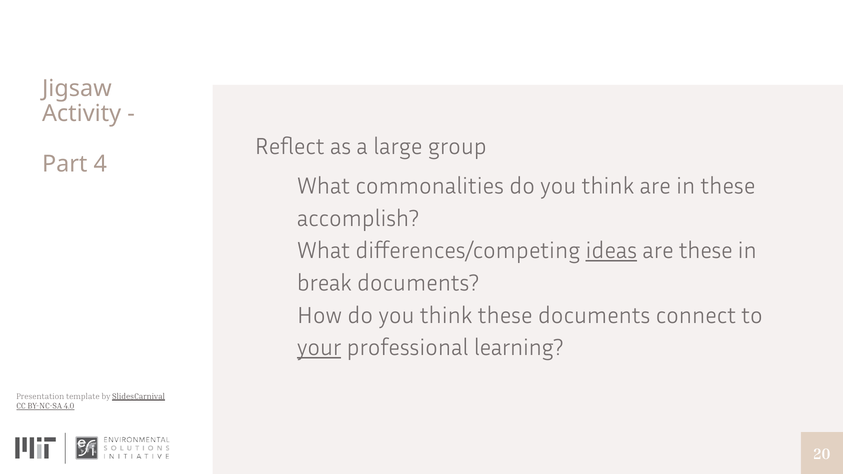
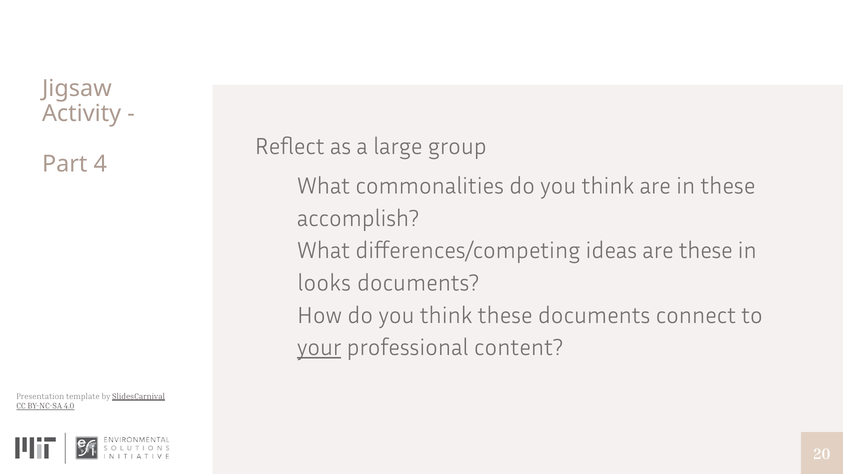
ideas underline: present -> none (611, 251)
break: break -> looks (324, 283)
learning: learning -> content (518, 348)
